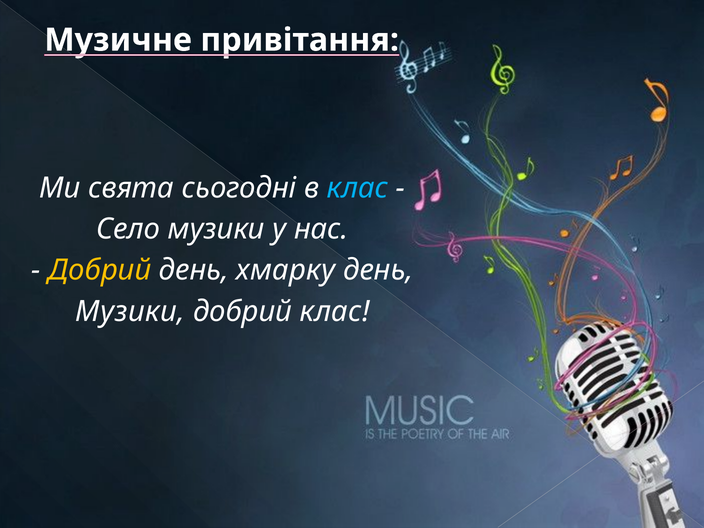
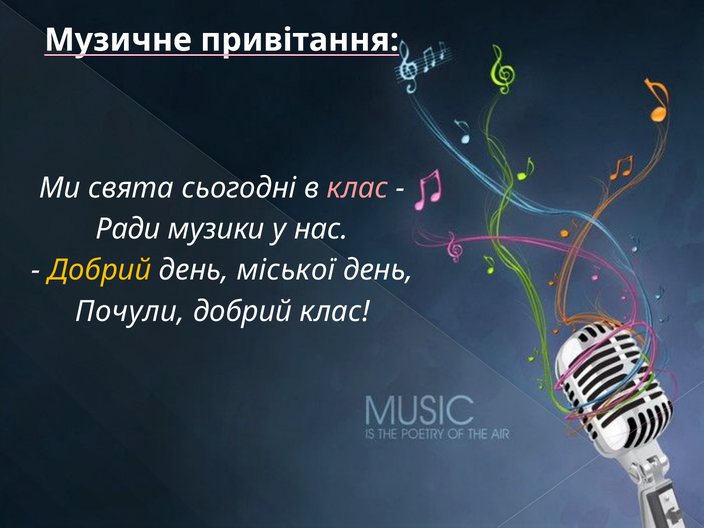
клас colour: light blue -> pink (358, 188)
Село: Село -> Ради (128, 229)
хмарку: хмарку -> міської (286, 270)
Музики: Музики -> Почули (130, 311)
